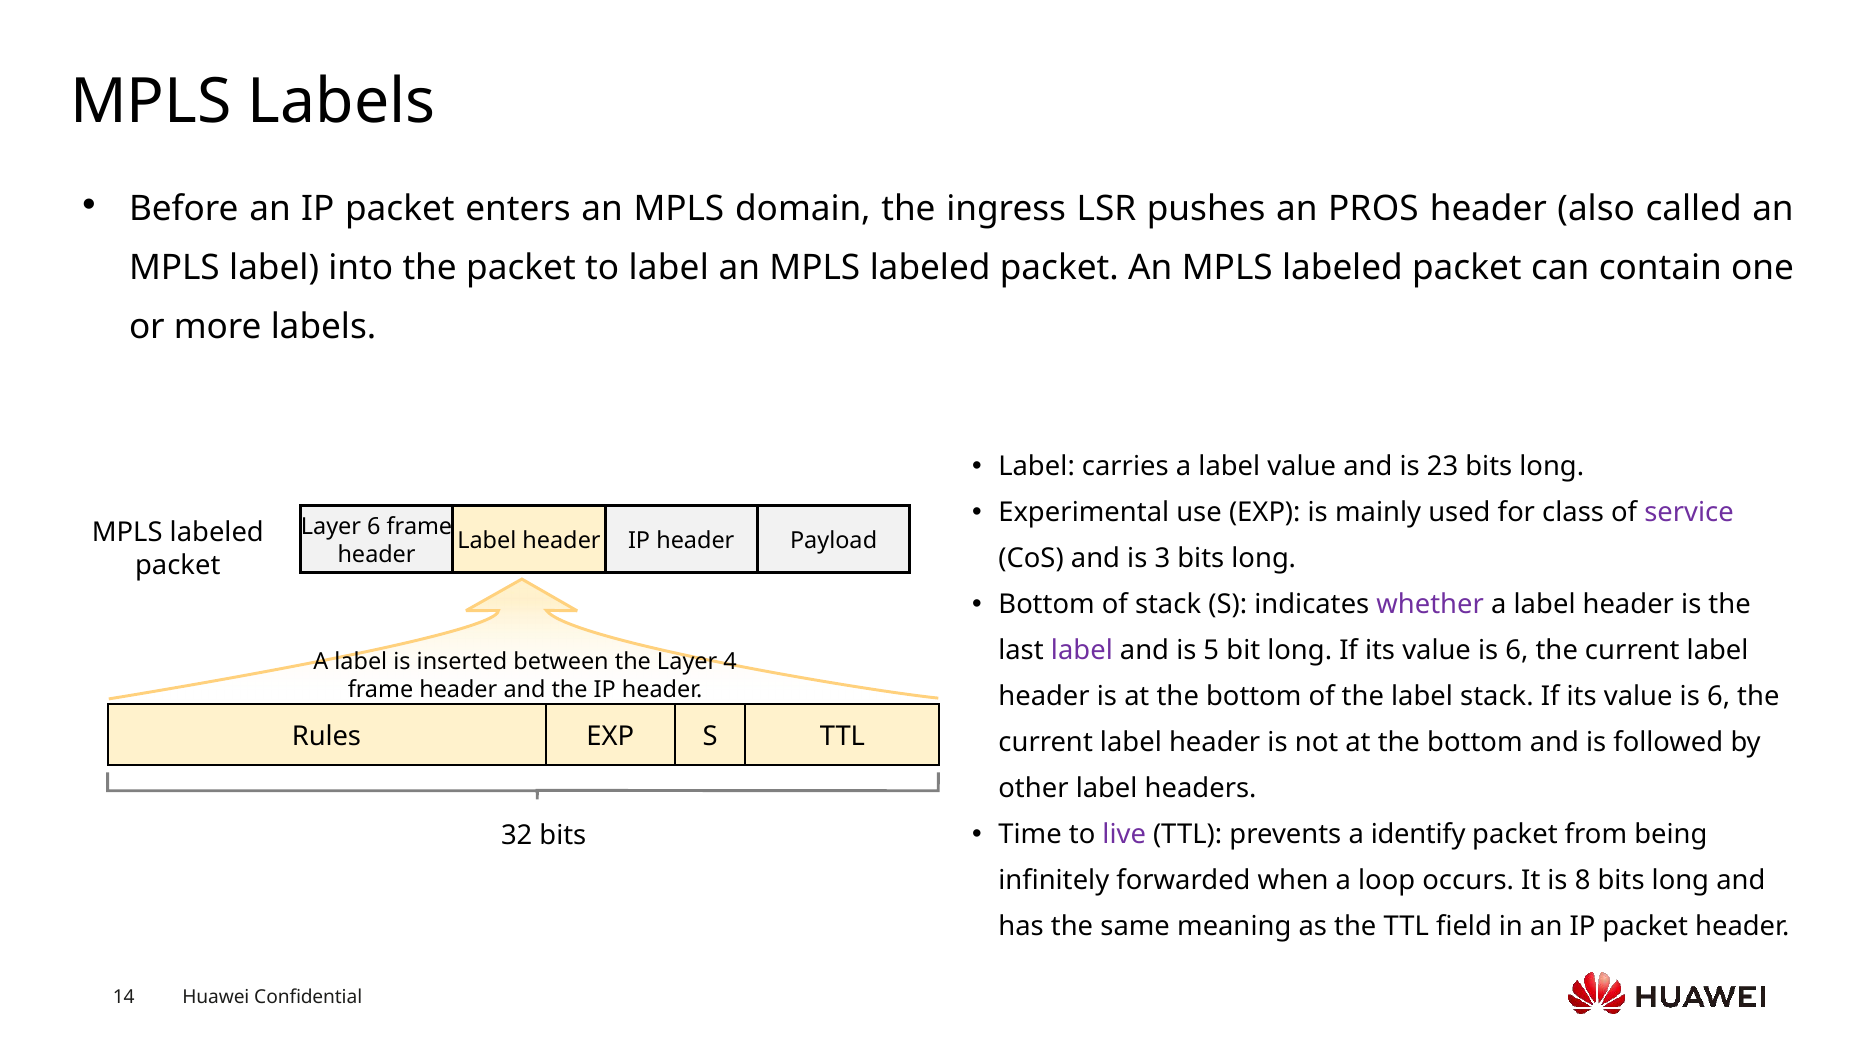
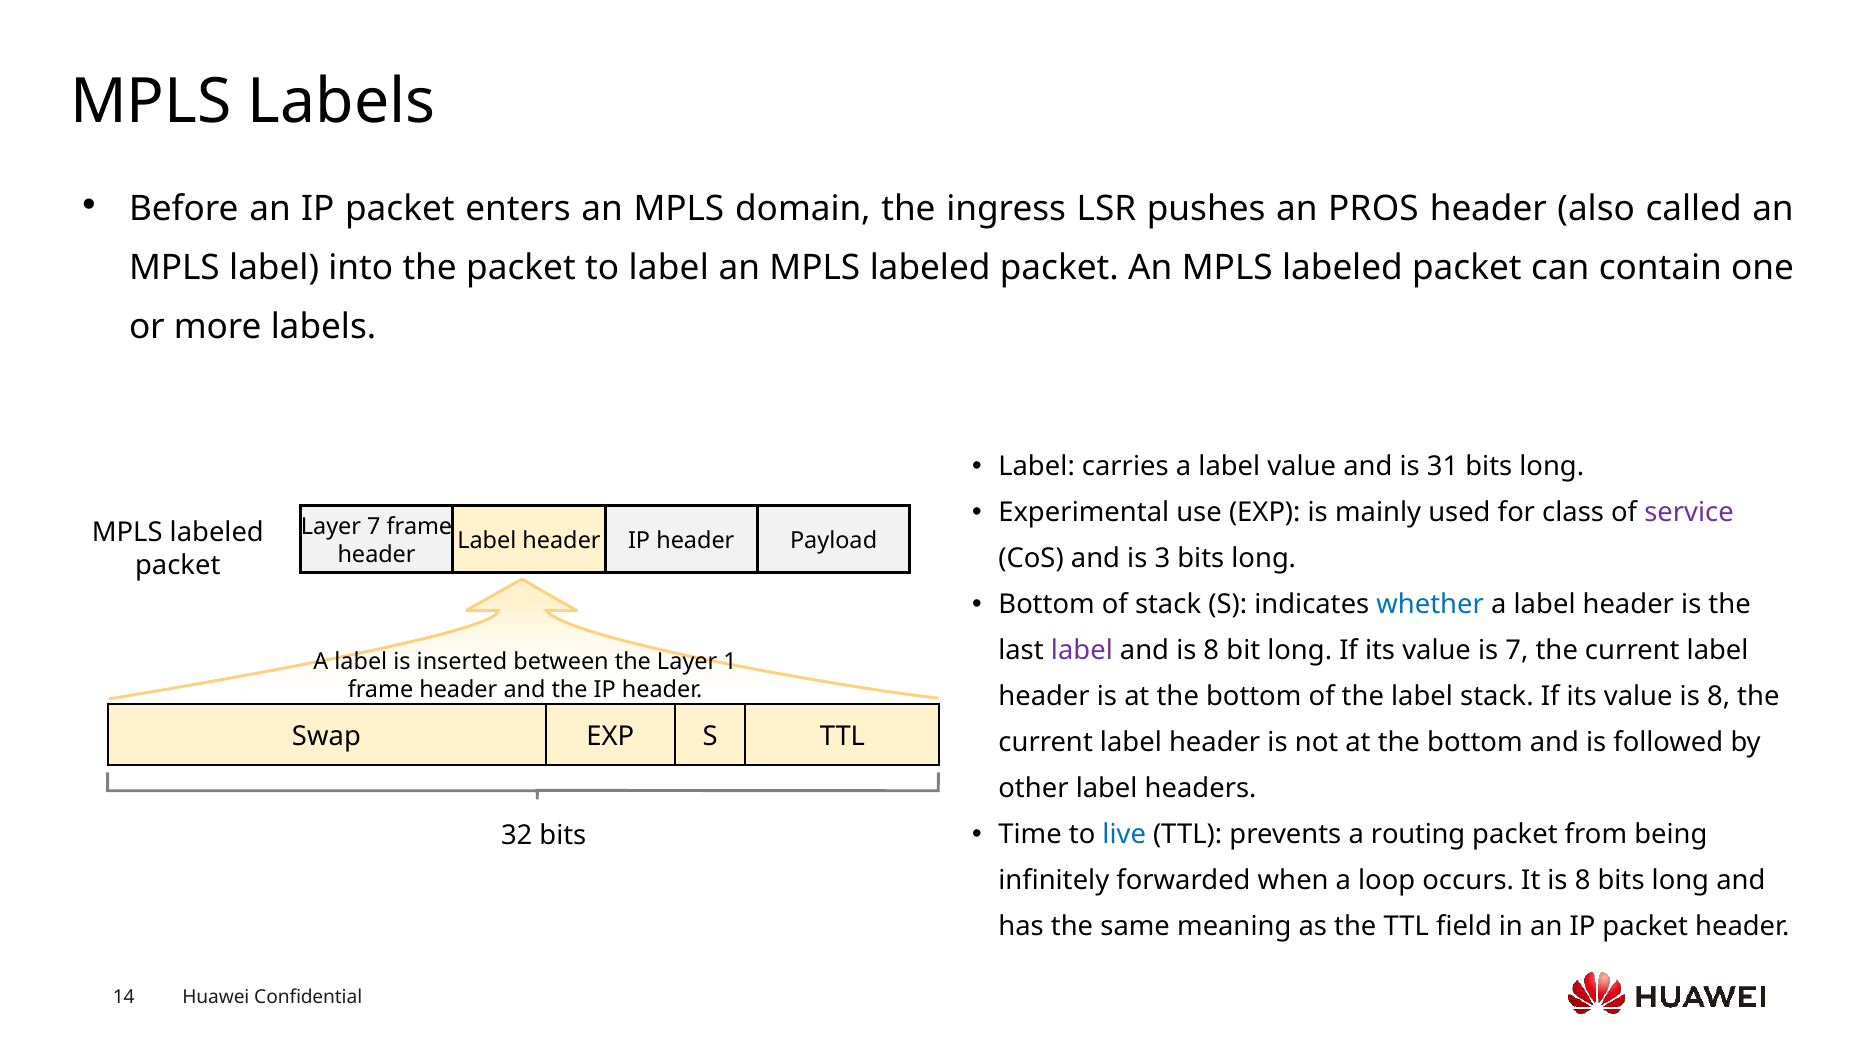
23: 23 -> 31 (1443, 467)
Layer 6: 6 -> 7 (374, 527)
whether colour: purple -> blue (1430, 605)
and is 5: 5 -> 8 (1211, 651)
6: 6 -> 7 (1517, 651)
4: 4 -> 1 (730, 662)
6: 6 -> 8 (1719, 697)
Rules: Rules -> Swap (326, 737)
live colour: purple -> blue (1124, 835)
identify: identify -> routing (1418, 835)
